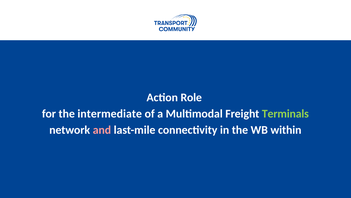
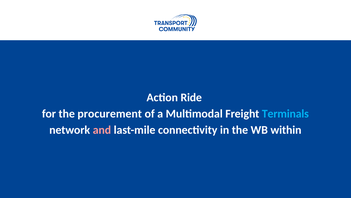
Role: Role -> Ride (191, 97)
intermediate: intermediate -> procurement (110, 113)
Terminals colour: light green -> light blue (285, 113)
